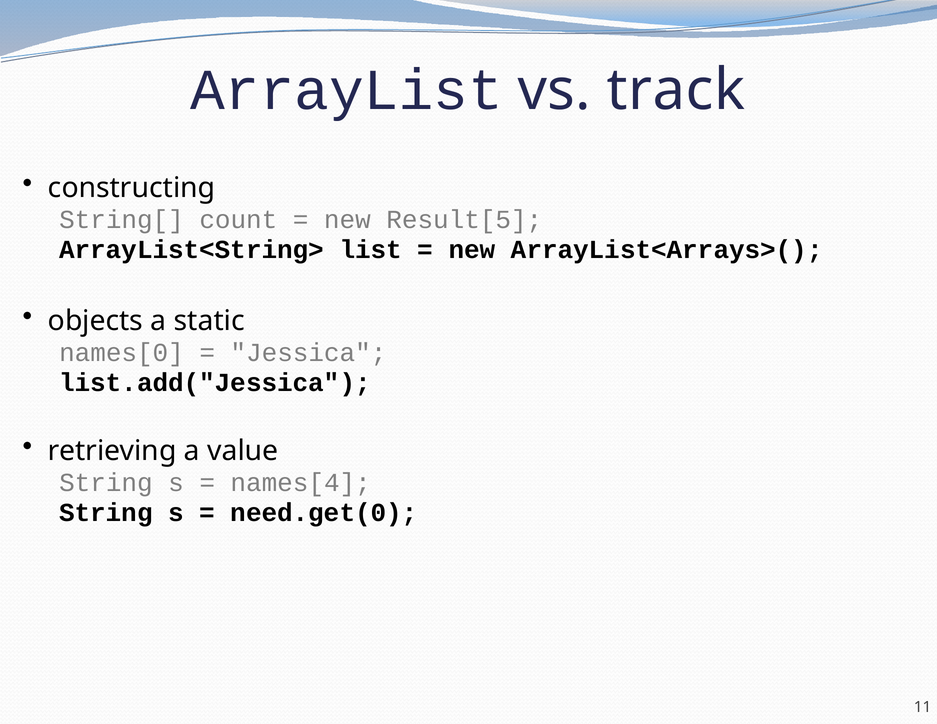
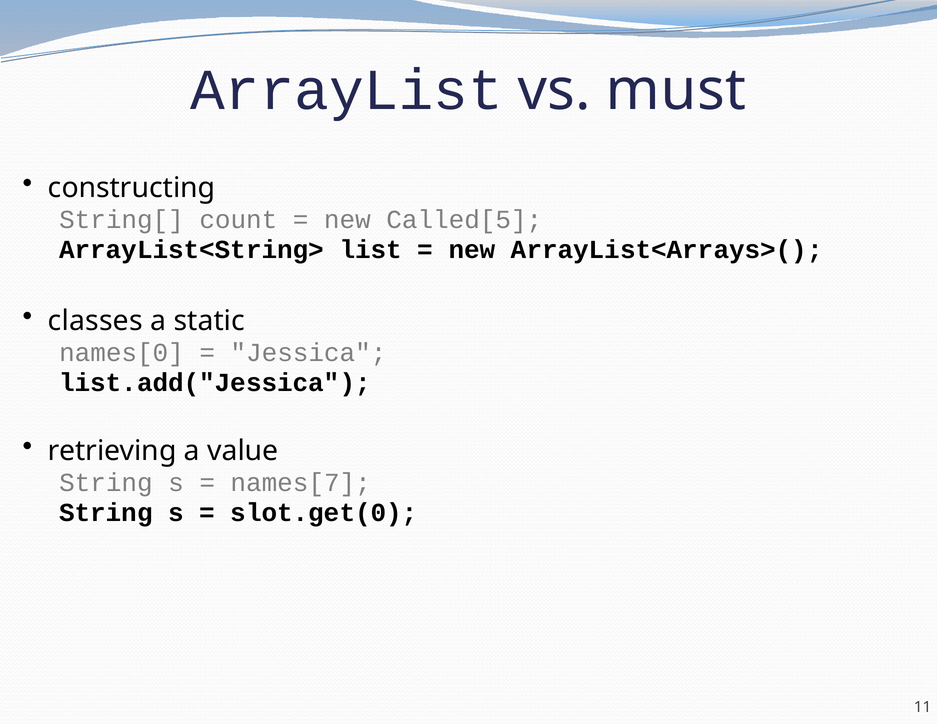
track: track -> must (676, 90)
Result[5: Result[5 -> Called[5 (464, 219)
objects: objects -> classes (95, 321)
names[4: names[4 -> names[7 (301, 483)
need.get(0: need.get(0 -> slot.get(0 (324, 513)
